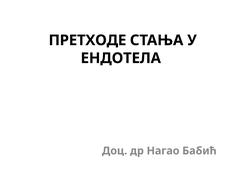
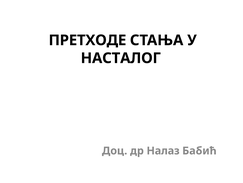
ЕНДОТЕЛА: ЕНДОТЕЛА -> НАСТАЛОГ (121, 58)
Нагао: Нагао -> Налаз (163, 150)
